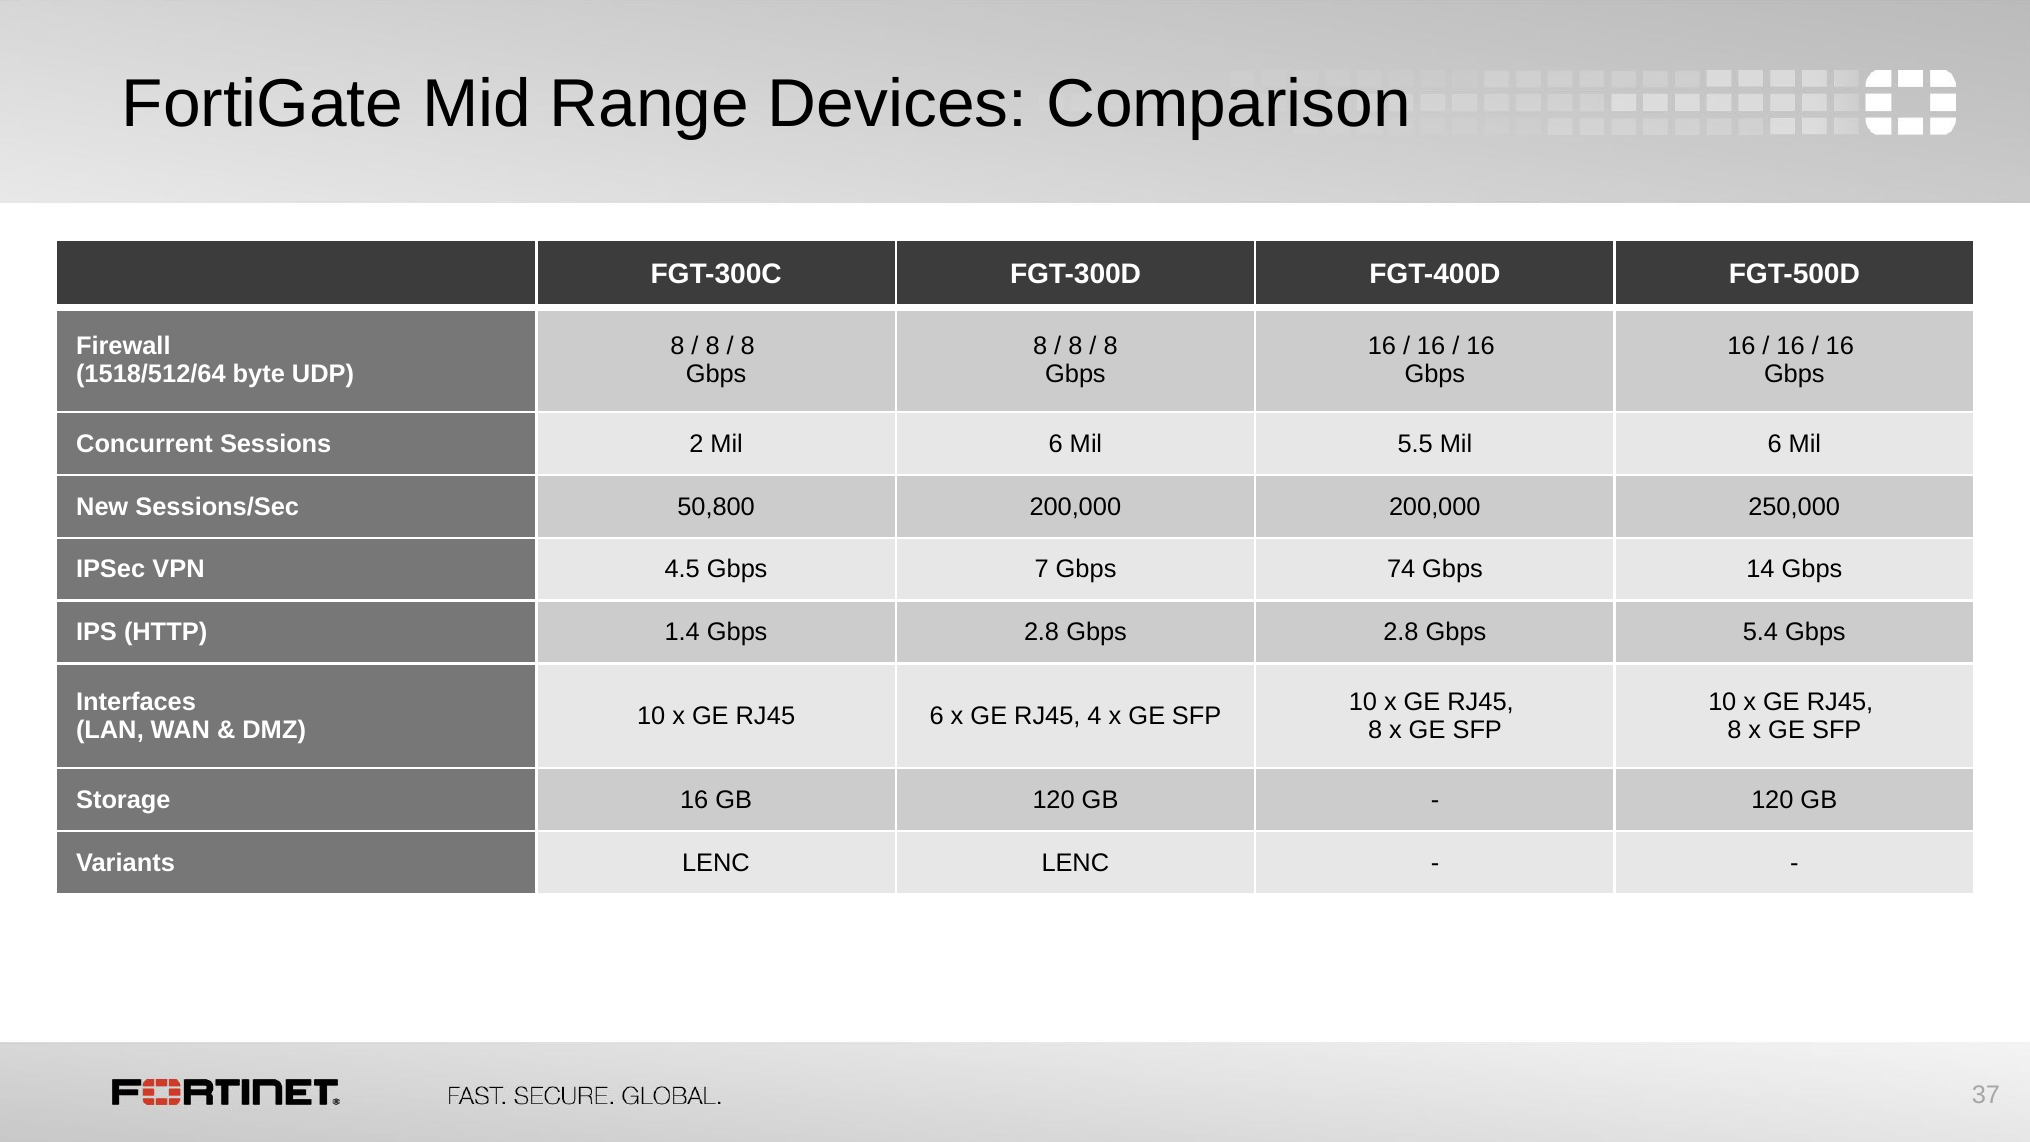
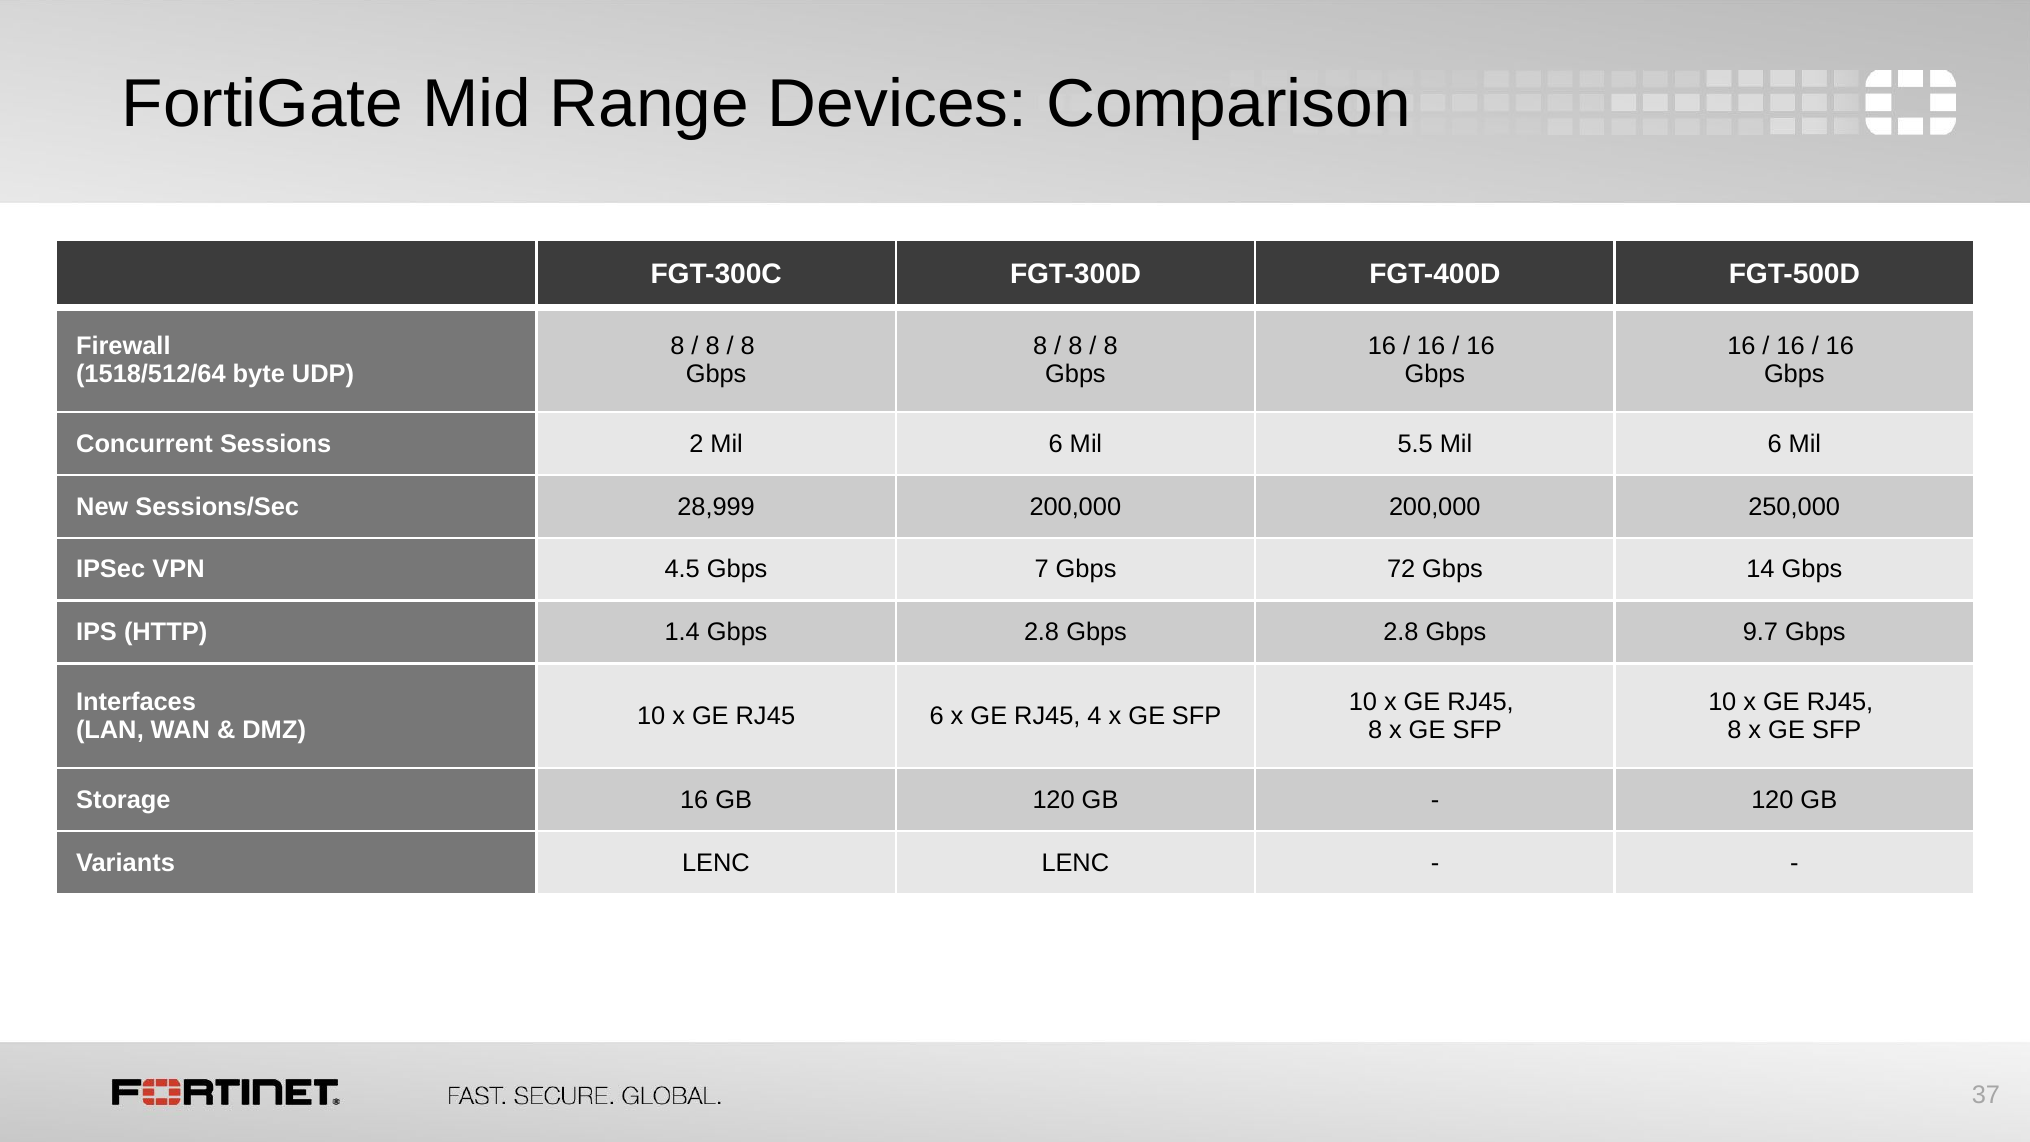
50,800: 50,800 -> 28,999 (716, 507)
74: 74 -> 72 (1401, 570)
5.4: 5.4 -> 9.7 (1760, 632)
